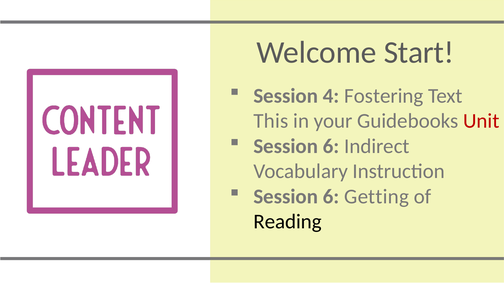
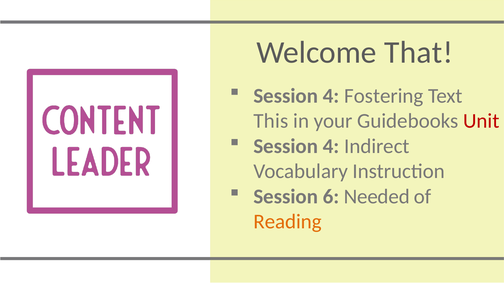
Start: Start -> That (419, 53)
6: 6 -> 4 (331, 146)
Getting: Getting -> Needed (377, 197)
Reading colour: black -> orange (287, 222)
